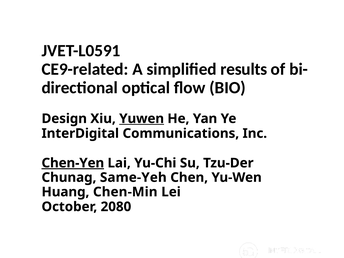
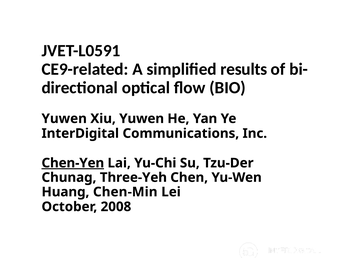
Design: Design -> Yuwen (64, 119)
Yuwen underline: present -> none (142, 119)
Same-Yeh: Same-Yeh -> Three-Yeh (133, 177)
2080: 2080 -> 2008 (116, 207)
